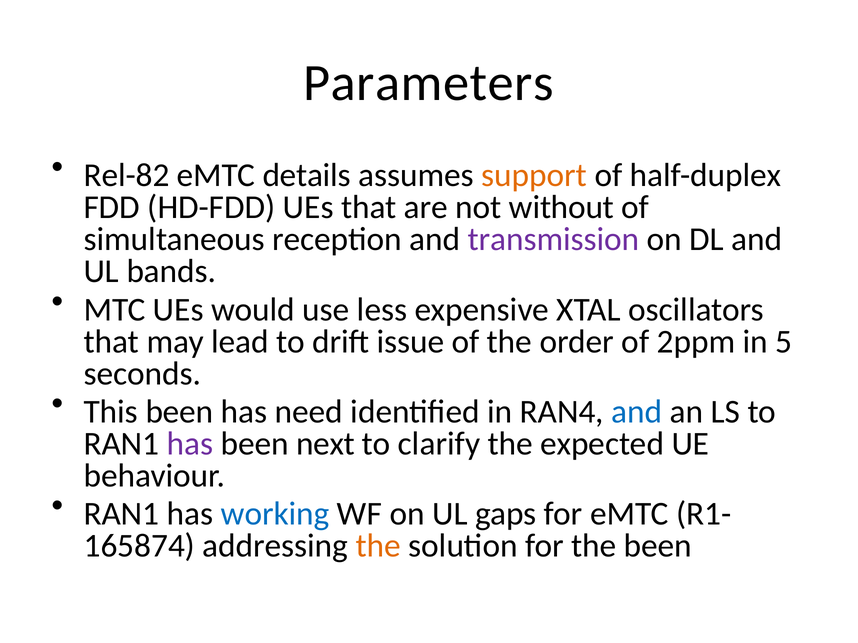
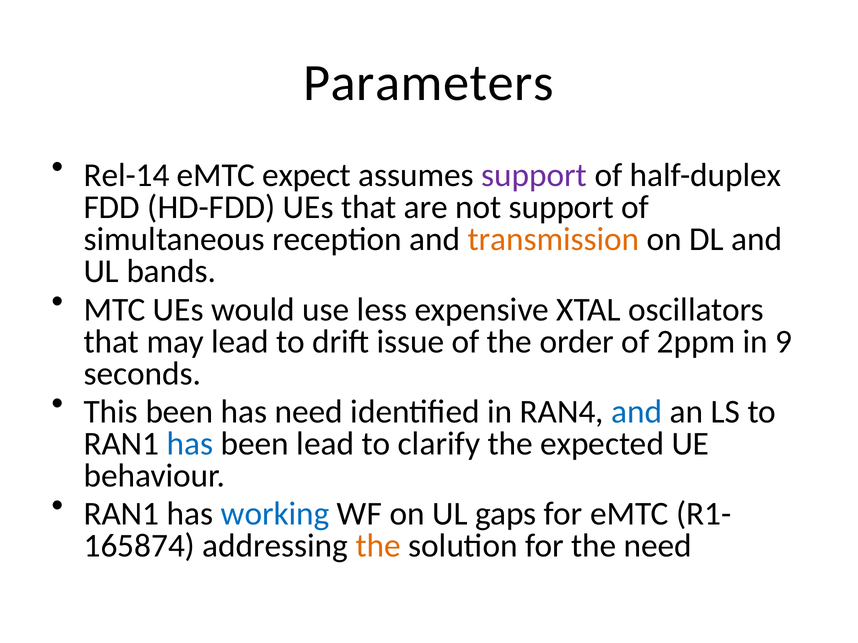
Rel-82: Rel-82 -> Rel-14 (127, 175)
details: details -> expect (307, 175)
support colour: orange -> purple (534, 175)
not without: without -> support (562, 208)
transmission colour: purple -> orange (554, 240)
5: 5 -> 9 (784, 342)
has colour: purple -> blue (190, 444)
been next: next -> lead (325, 444)
the been: been -> need (658, 546)
